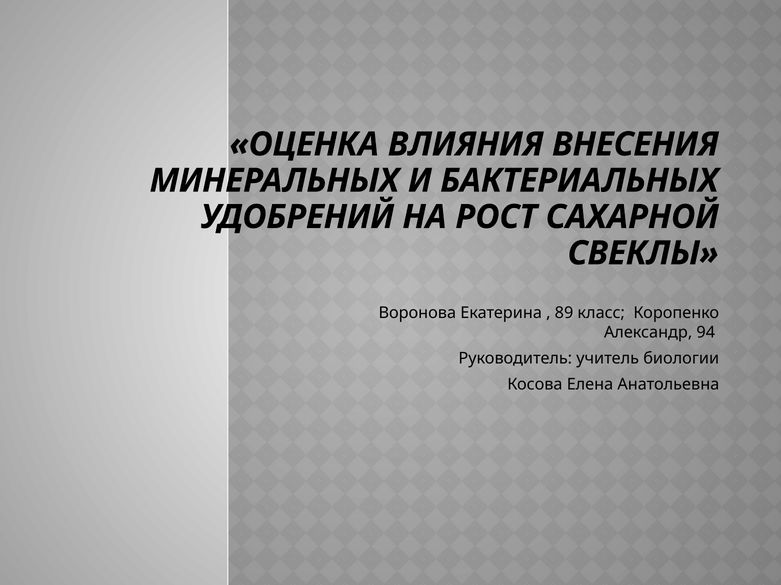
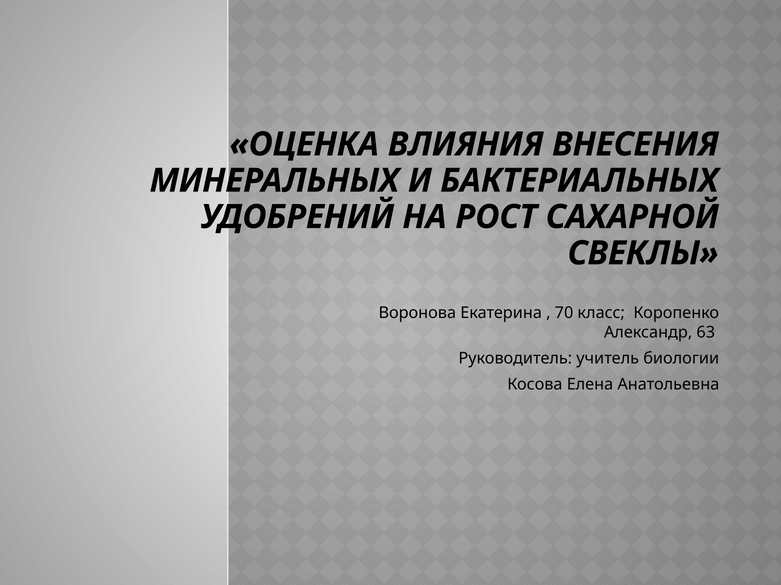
89: 89 -> 70 (564, 313)
94: 94 -> 63 (706, 333)
